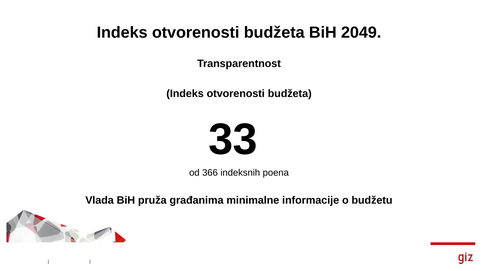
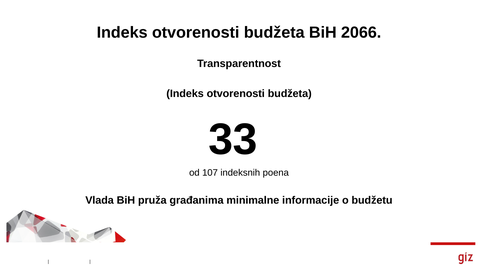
2049: 2049 -> 2066 (361, 32)
366: 366 -> 107 (210, 173)
